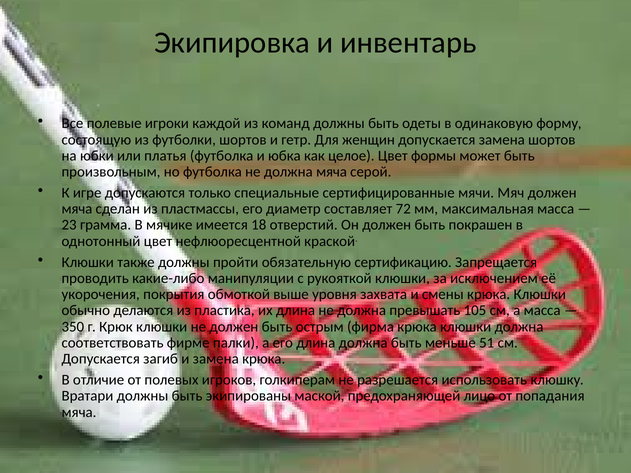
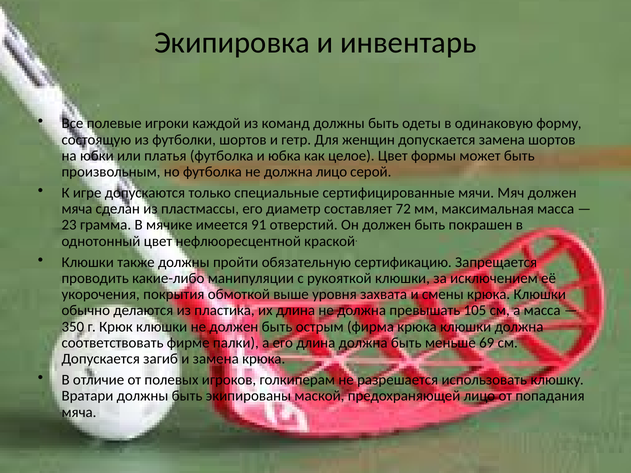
должна мяча: мяча -> лицо (332, 172)
18: 18 -> 91 (259, 225)
51: 51 -> 69 (487, 343)
